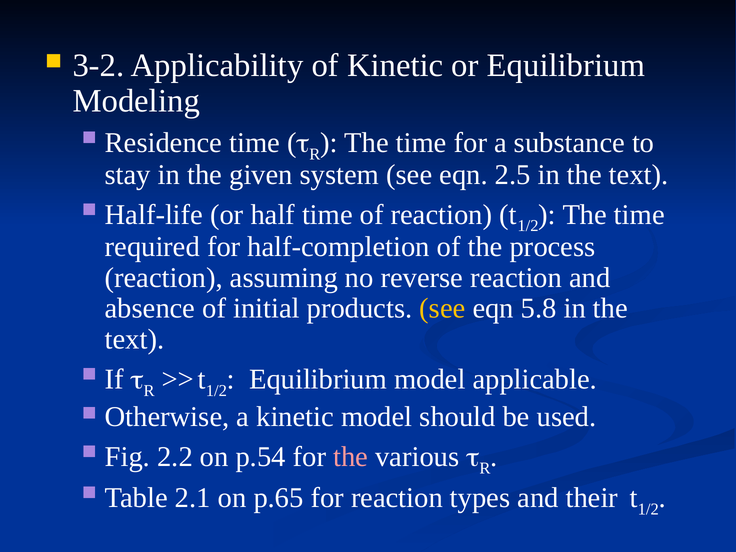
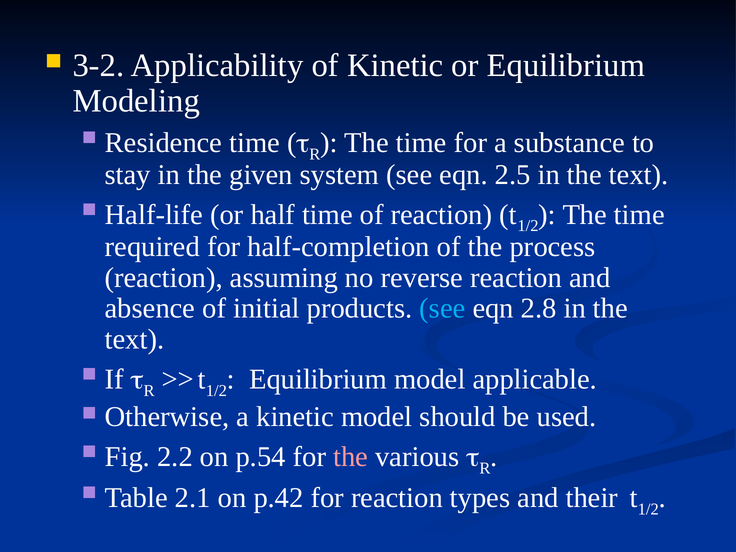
see colour: yellow -> light blue (442, 308)
5.8: 5.8 -> 2.8 (539, 308)
p.65: p.65 -> p.42 (279, 498)
